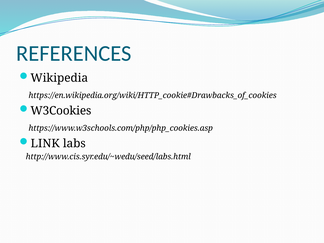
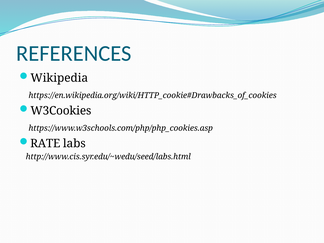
LINK: LINK -> RATE (45, 143)
